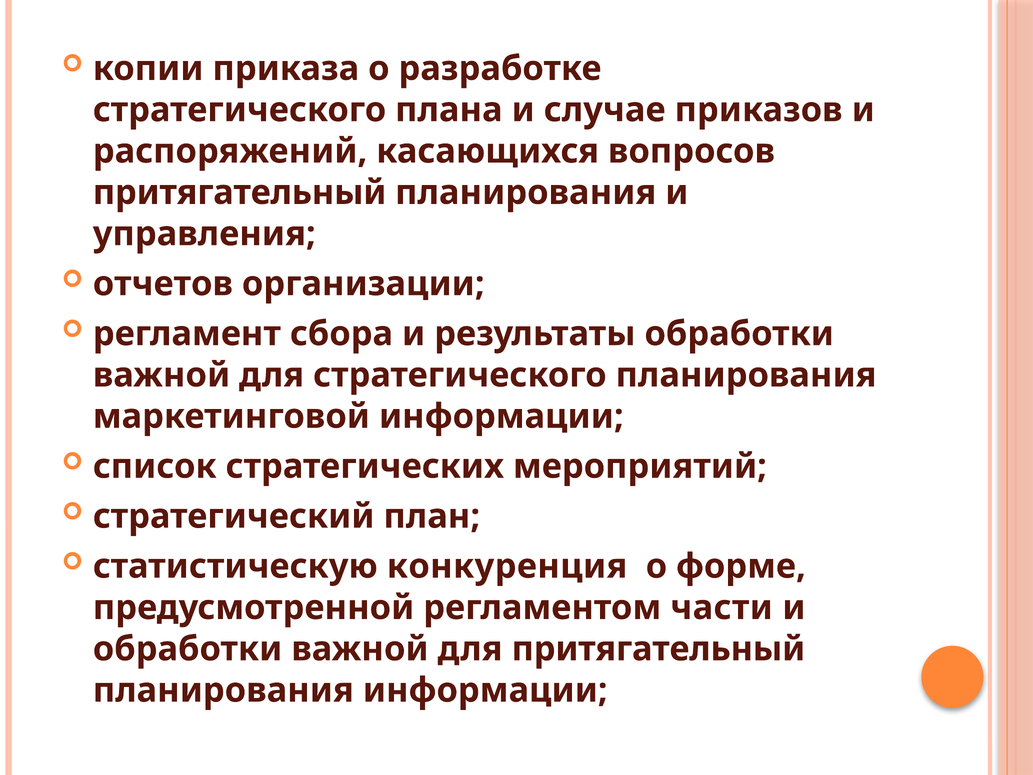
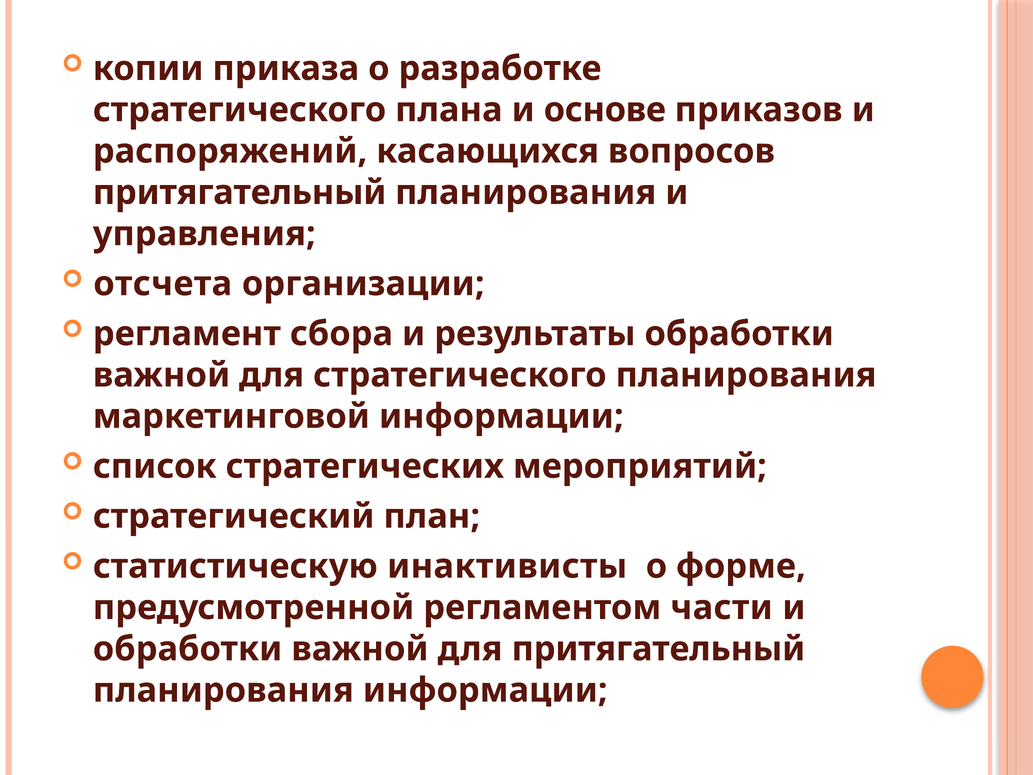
случае: случае -> основе (605, 110)
отчетов: отчетов -> отсчета (163, 284)
конкуренция: конкуренция -> инактивисты (507, 566)
